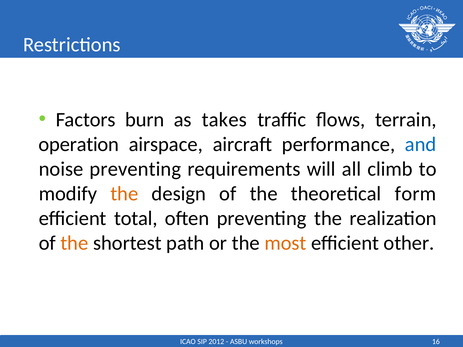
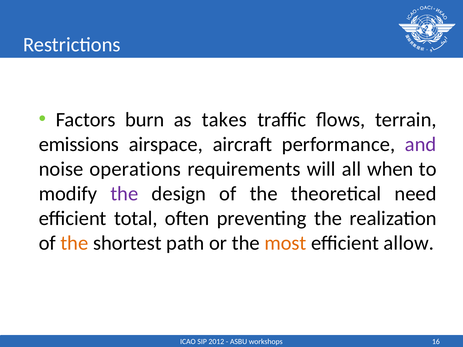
operation: operation -> emissions (79, 144)
and colour: blue -> purple (421, 144)
noise preventing: preventing -> operations (135, 169)
climb: climb -> when (390, 169)
the colour: orange -> purple (124, 194)
form: form -> need (416, 194)
other: other -> allow (409, 243)
